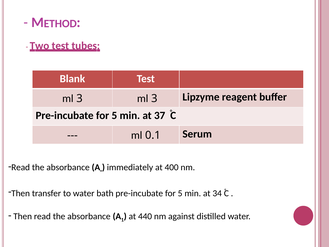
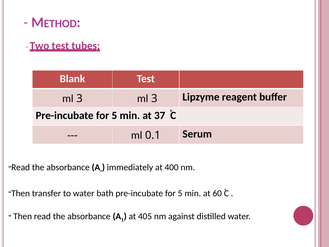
34: 34 -> 60 (217, 193)
440: 440 -> 405 (145, 216)
